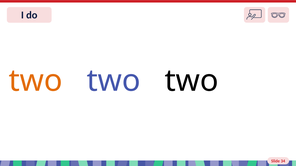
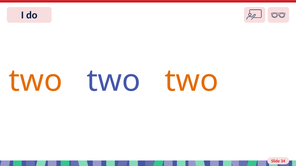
two colour: black -> orange (192, 81)
